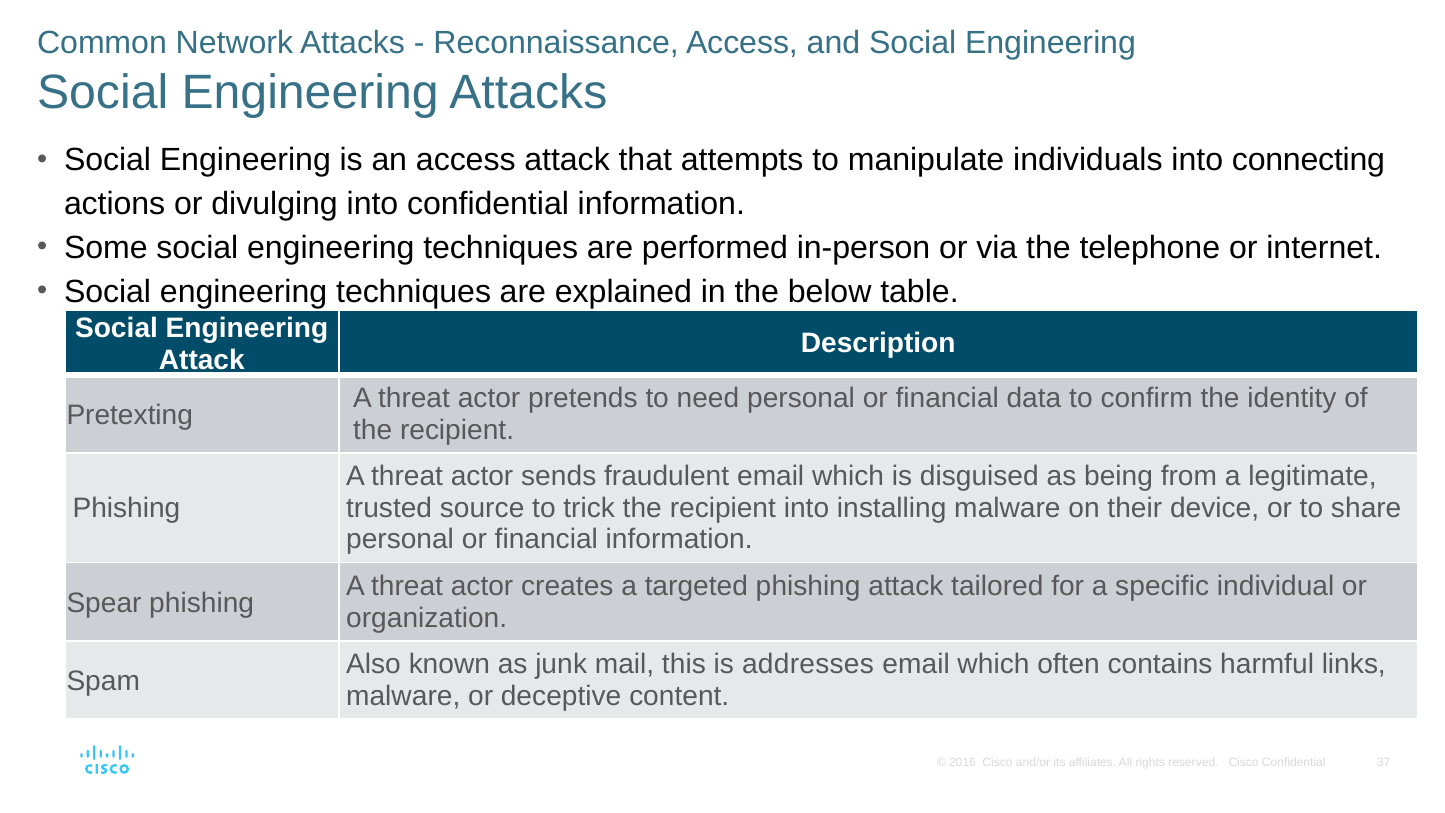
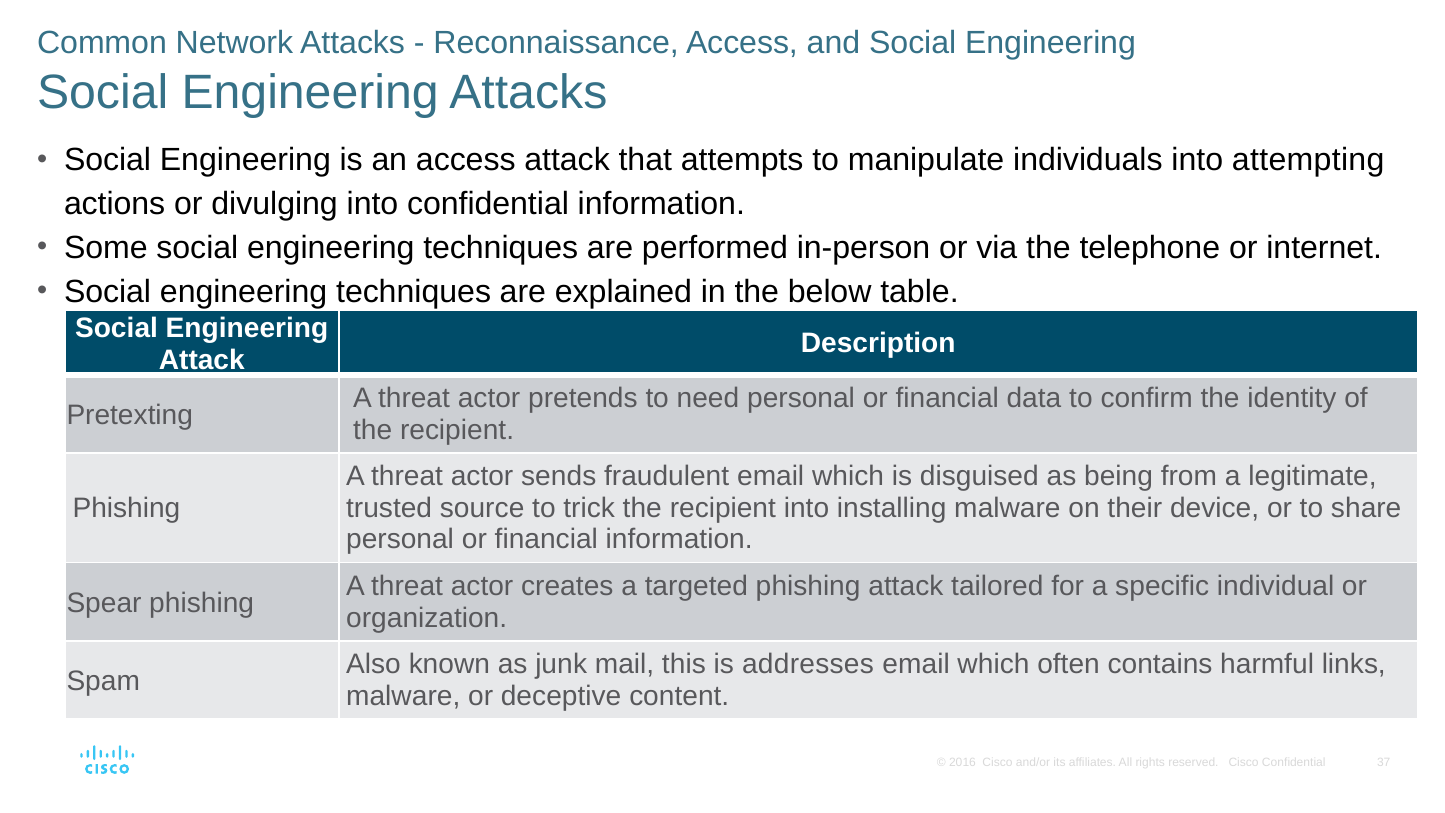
connecting: connecting -> attempting (1308, 160)
